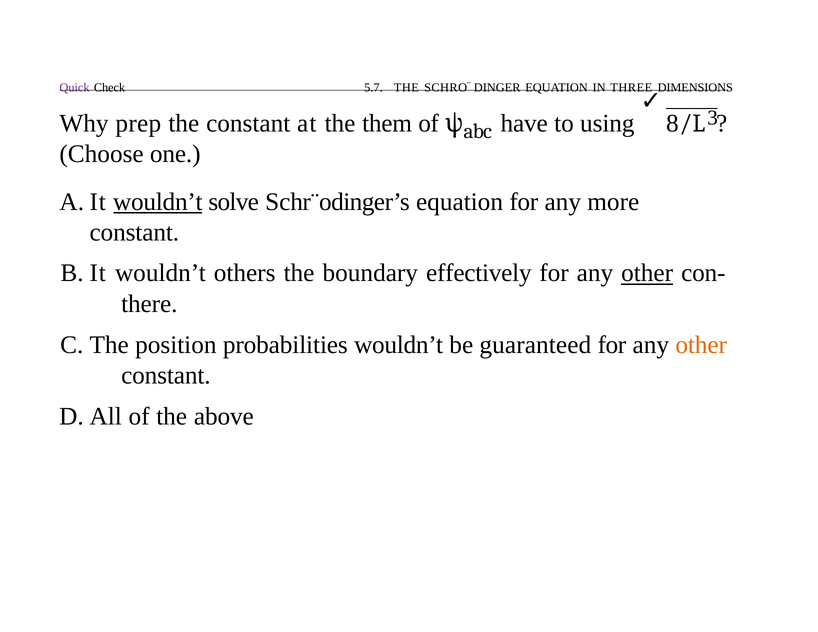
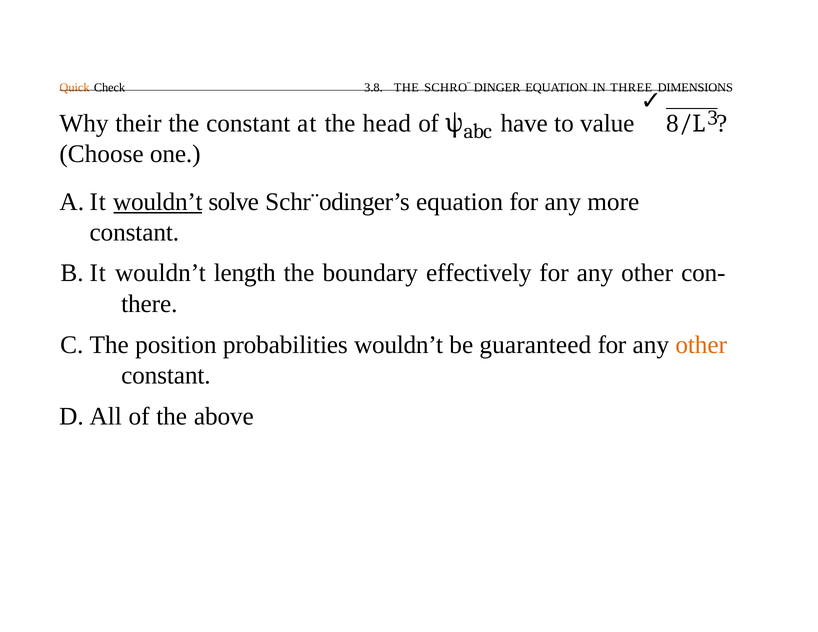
Quick colour: purple -> orange (75, 88)
5.7: 5.7 -> 3.8 (373, 88)
prep: prep -> their (138, 123)
them: them -> head (387, 123)
using: using -> value (607, 123)
others: others -> length (245, 273)
other underline: present -> none (647, 273)
